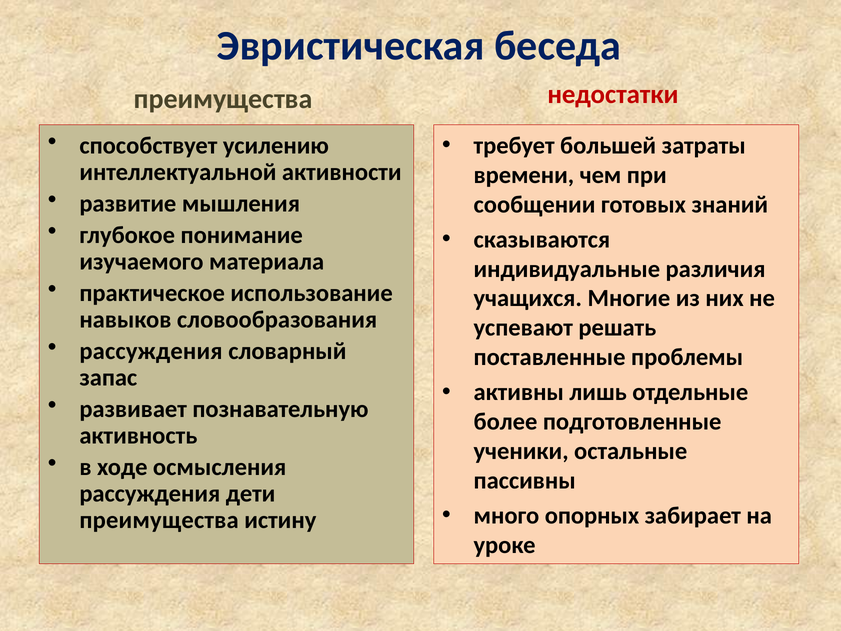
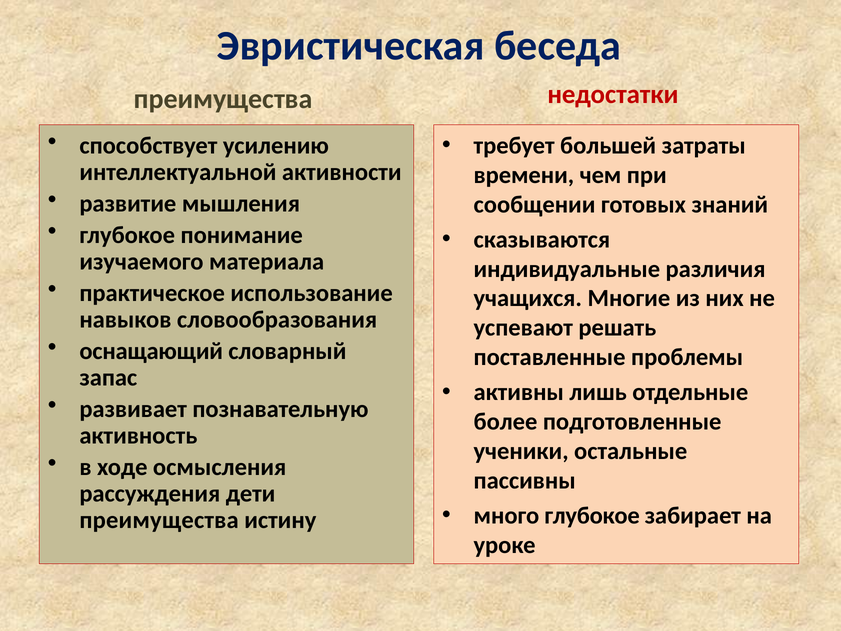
рассуждения: рассуждения -> оснащающий (151, 351)
много опорных: опорных -> глубокое (592, 515)
